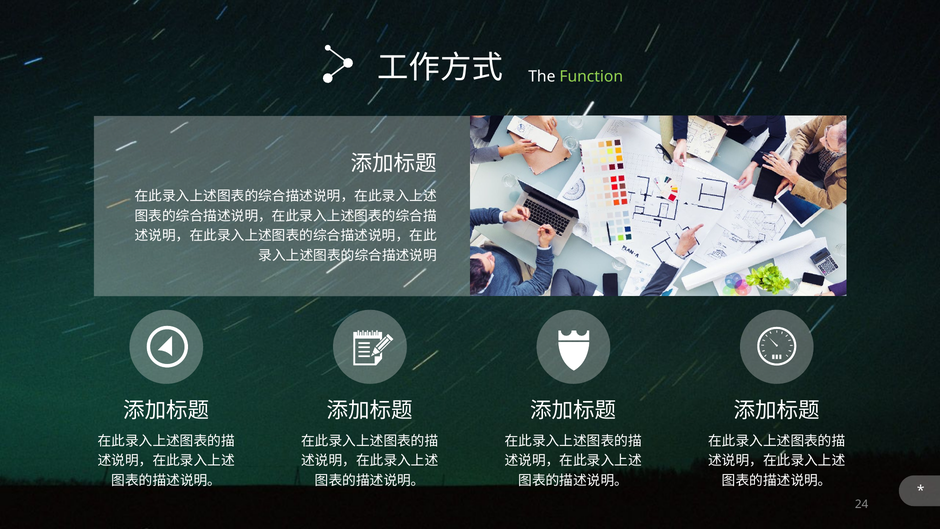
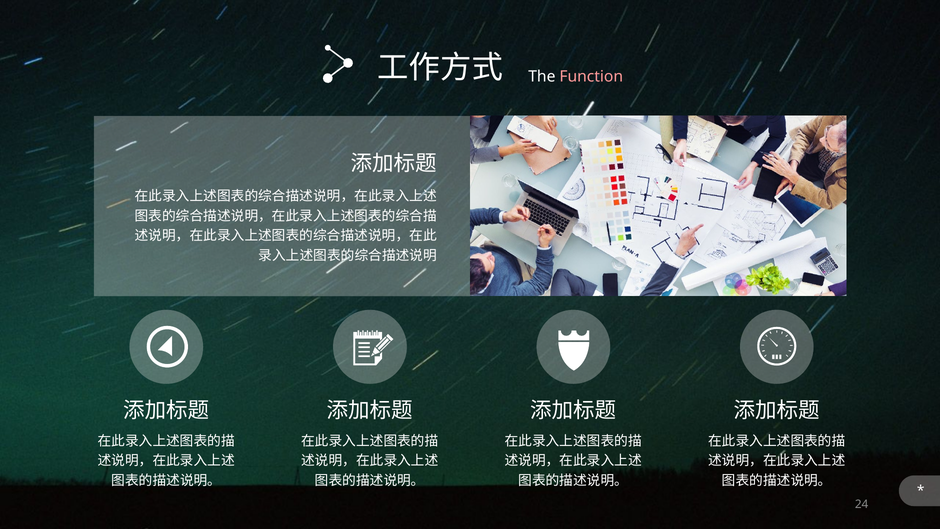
Function colour: light green -> pink (591, 76)
